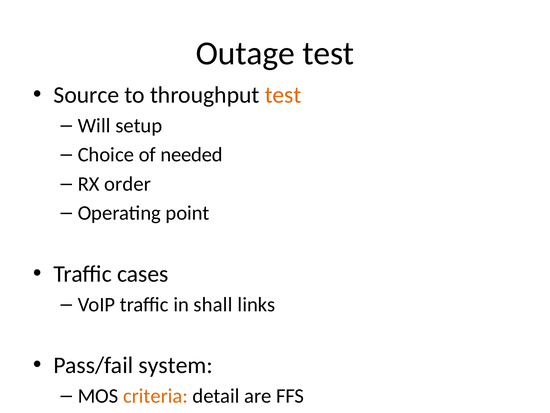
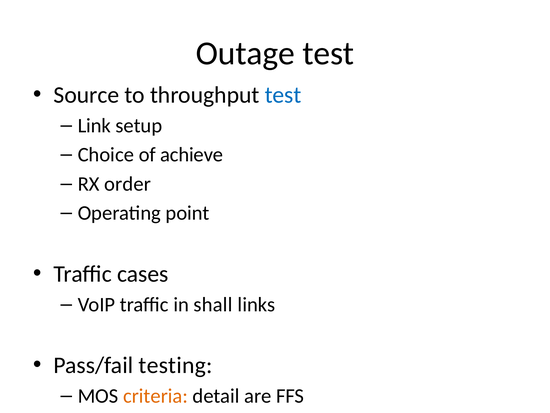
test colour: orange -> blue (283, 95)
Will: Will -> Link (94, 126)
needed: needed -> achieve (192, 155)
system: system -> testing (176, 365)
